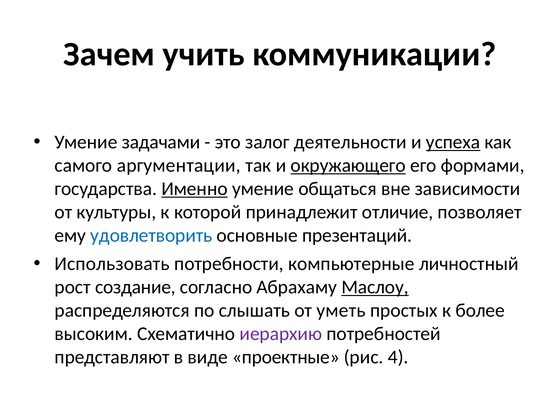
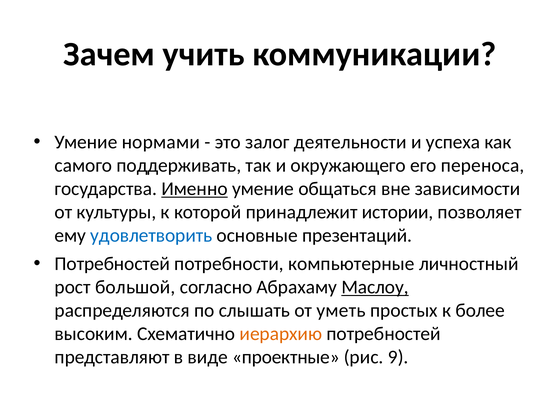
задачами: задачами -> нормами (161, 142)
успеха underline: present -> none (453, 142)
аргументации: аргументации -> поддерживать (179, 165)
окружающего underline: present -> none (348, 165)
формами: формами -> переноса (483, 165)
отличие: отличие -> истории (398, 212)
Использовать: Использовать -> Потребностей (112, 264)
создание: создание -> большой (135, 287)
иерархию colour: purple -> orange (281, 334)
4: 4 -> 9 (398, 357)
